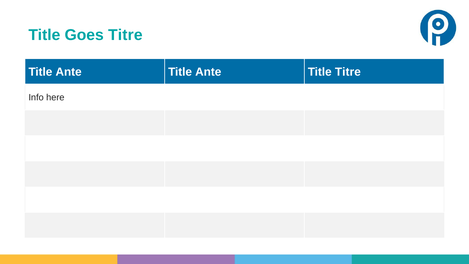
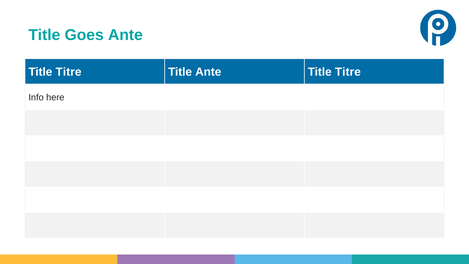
Goes Titre: Titre -> Ante (125, 35)
Ante: Ante -> Titre (69, 72)
